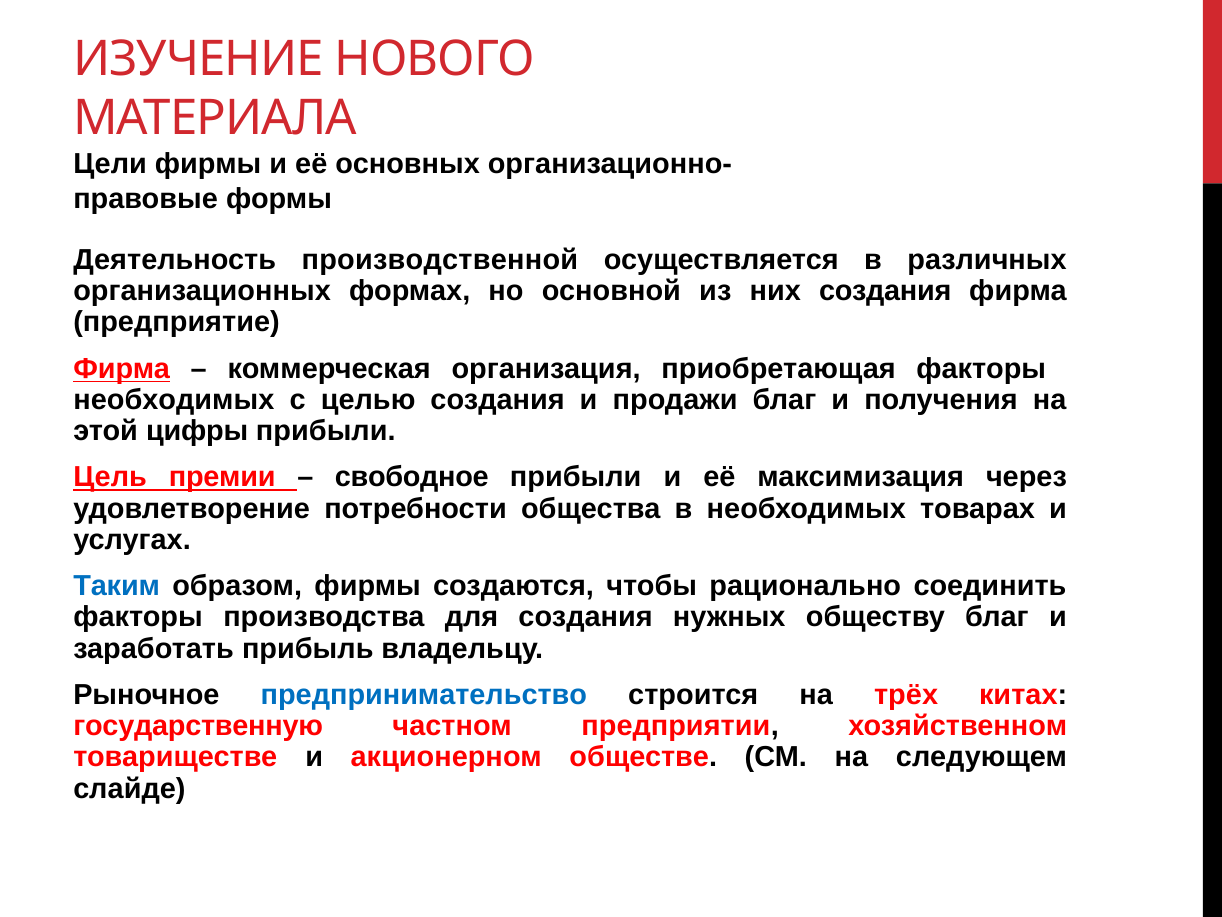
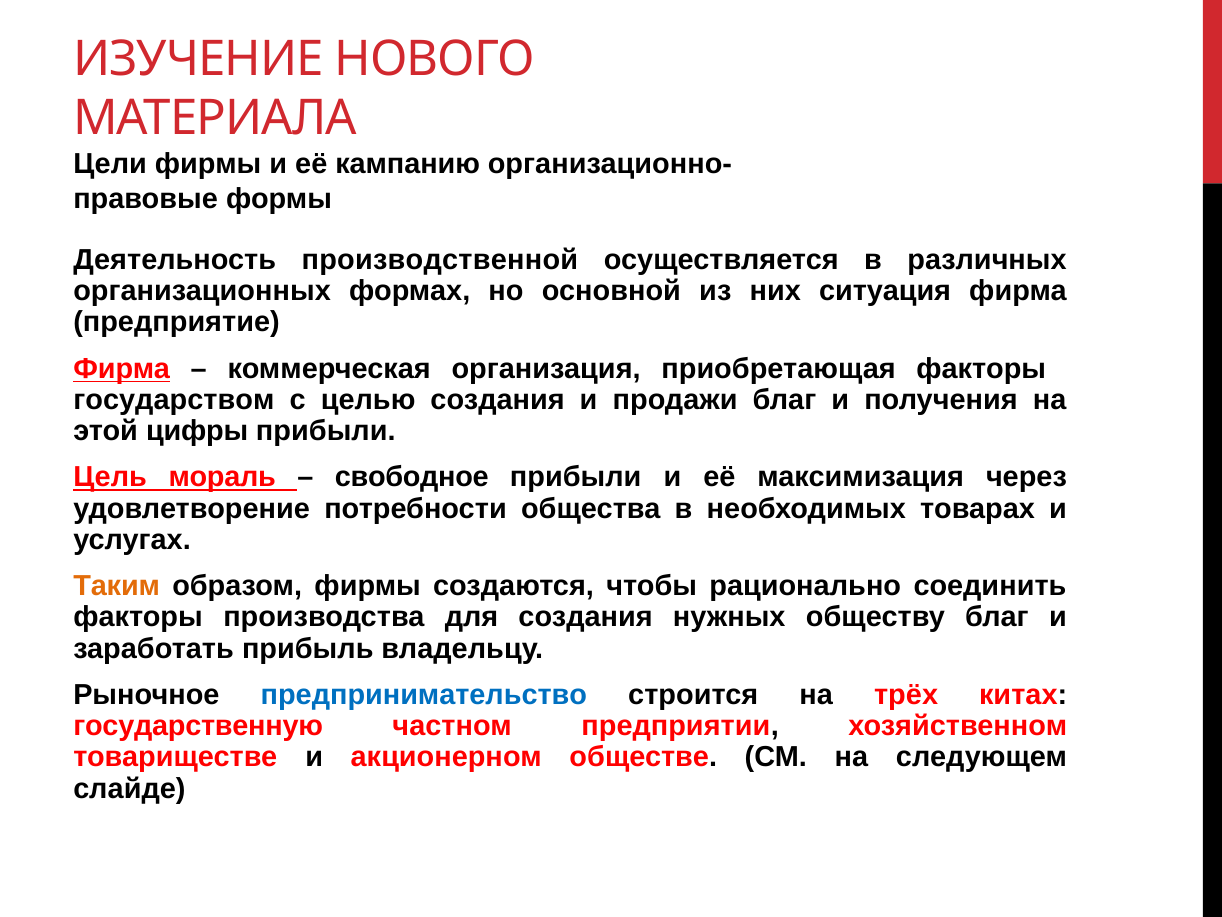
основных: основных -> кампанию (408, 164)
них создания: создания -> ситуация (885, 291)
необходимых: необходимых -> государством (174, 400)
премии: премии -> мораль (222, 477)
Таким colour: blue -> orange (117, 586)
